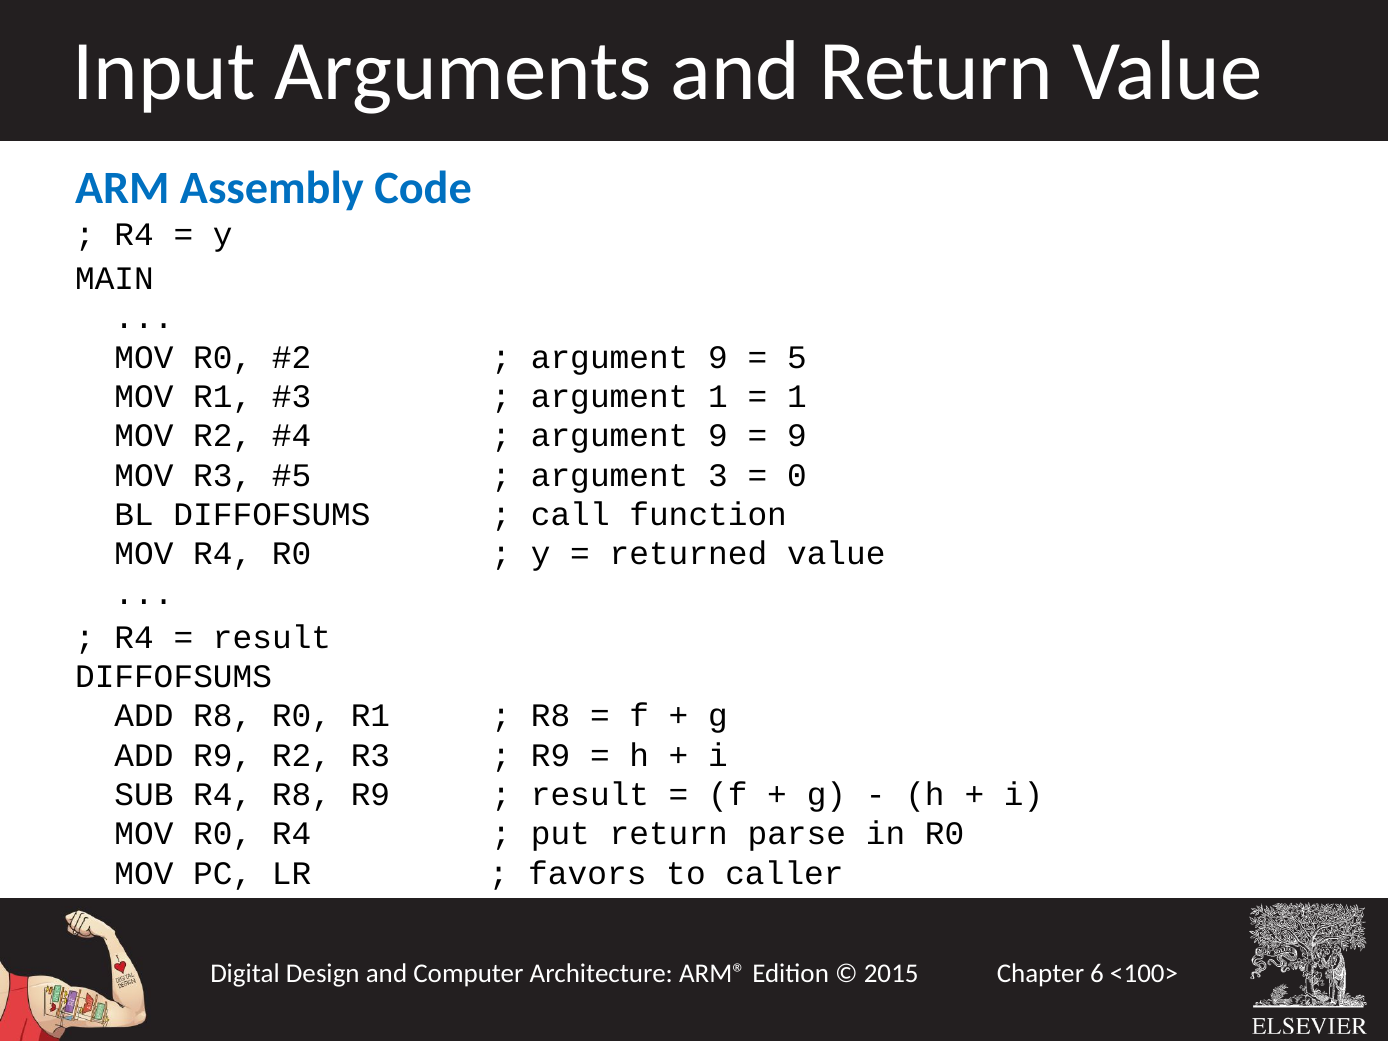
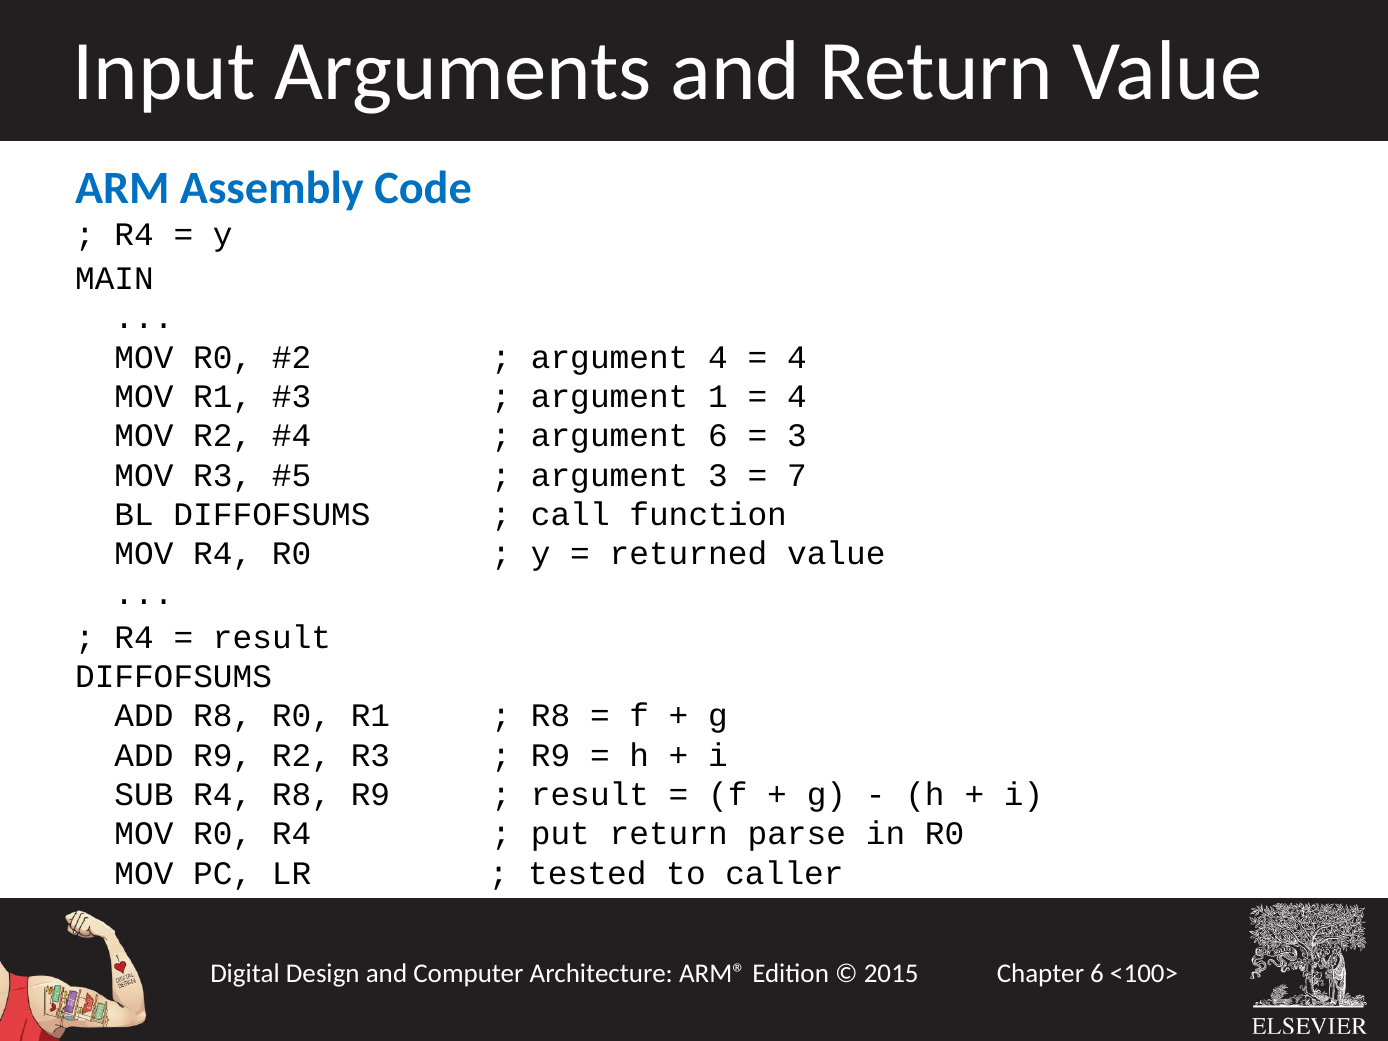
9: 9 -> 4 (718, 357)
5: 5 -> 4 (797, 357)
1: 1 -> 4 (797, 397)
9: 9 -> 6 (718, 436)
9: 9 -> 3 (797, 436)
0: 0 -> 7 (797, 475)
favors: favors -> tested (587, 873)
